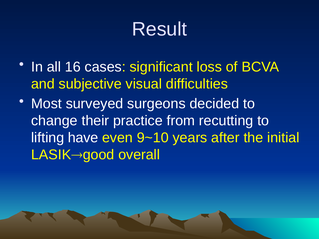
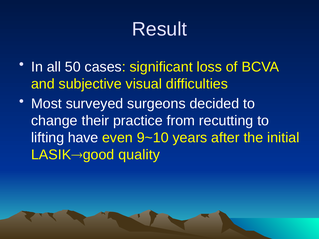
16: 16 -> 50 (73, 67)
overall: overall -> quality (139, 155)
